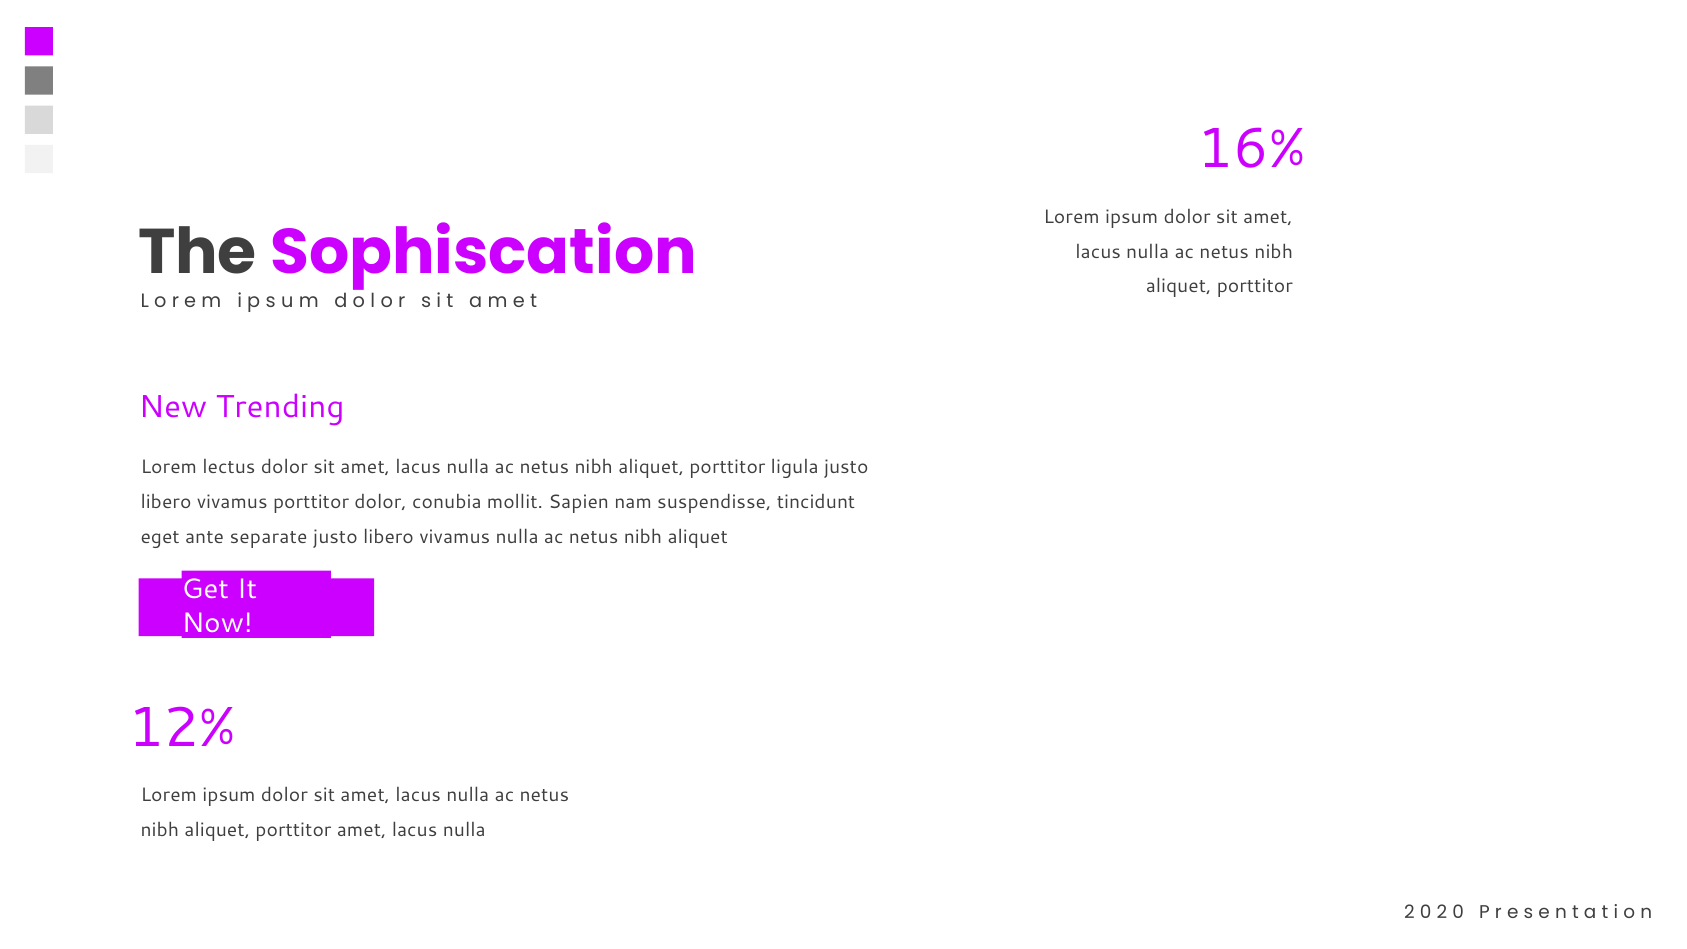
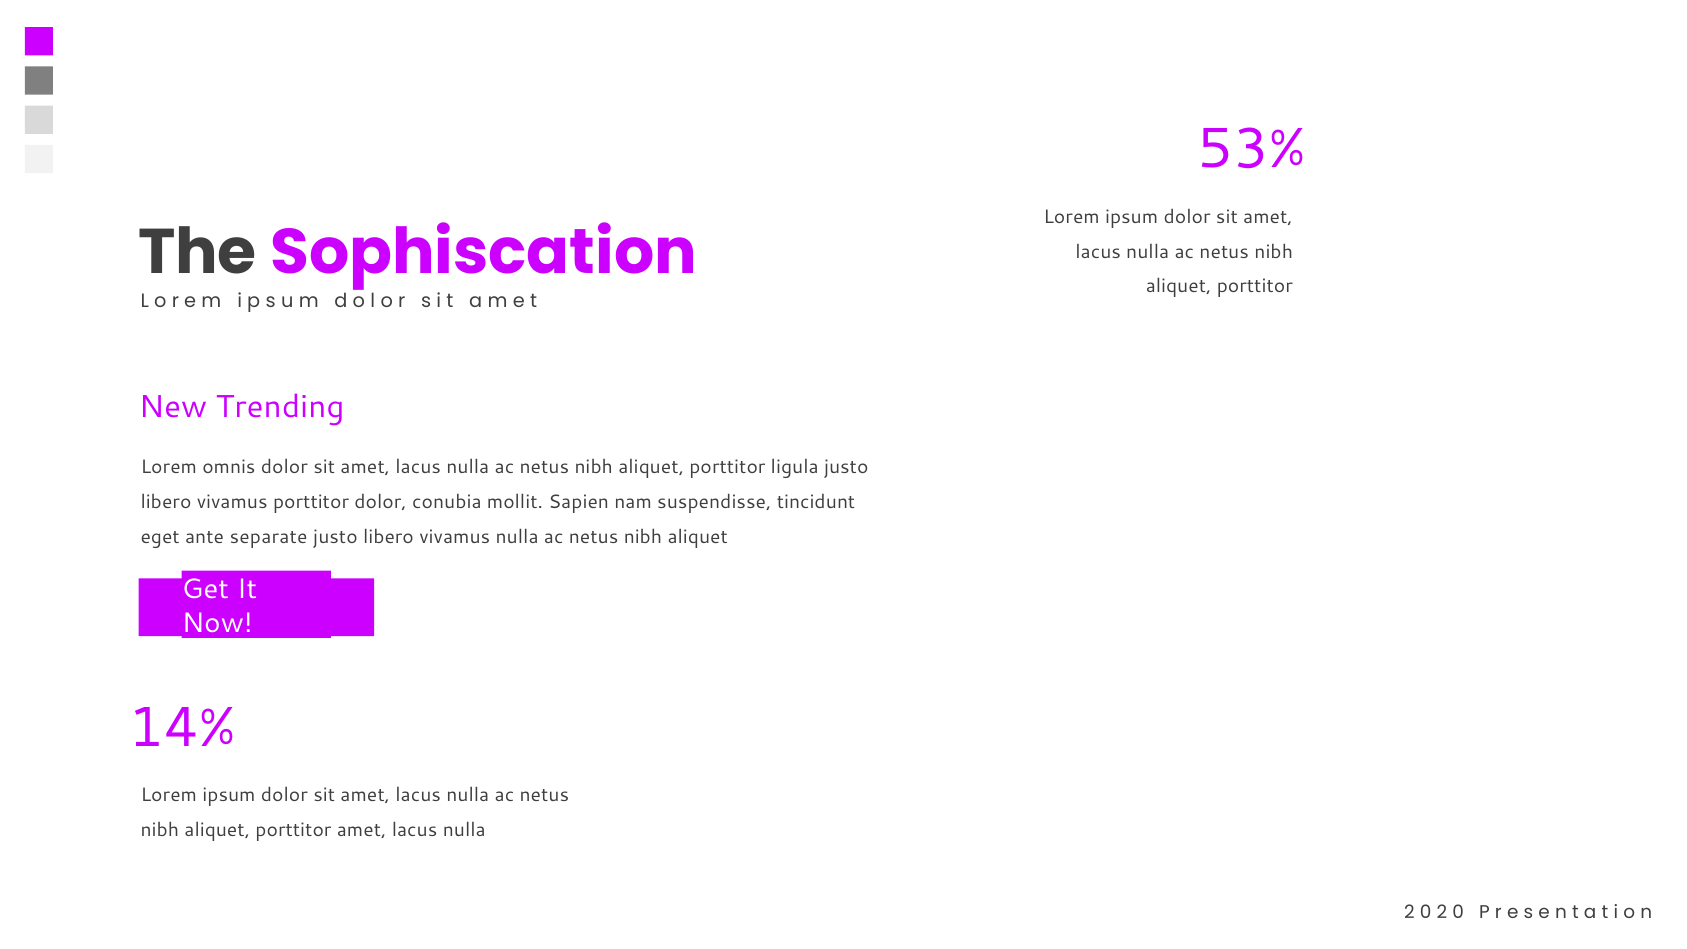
16%: 16% -> 53% (1252, 149)
lectus: lectus -> omnis (229, 467)
12%: 12% -> 14% (182, 728)
